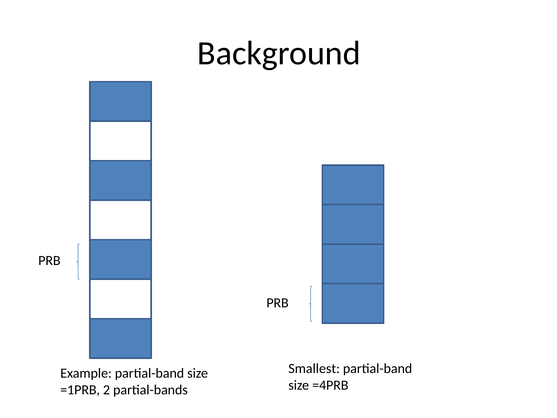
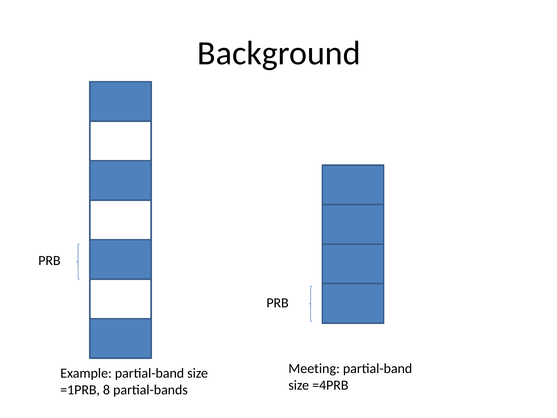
Smallest: Smallest -> Meeting (314, 368)
2: 2 -> 8 (106, 390)
